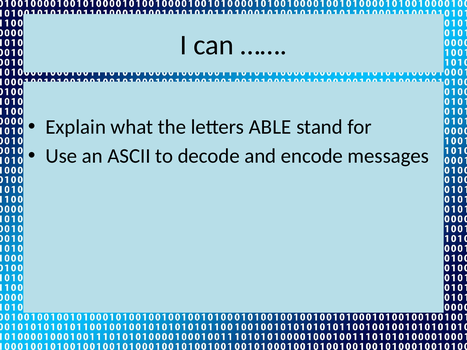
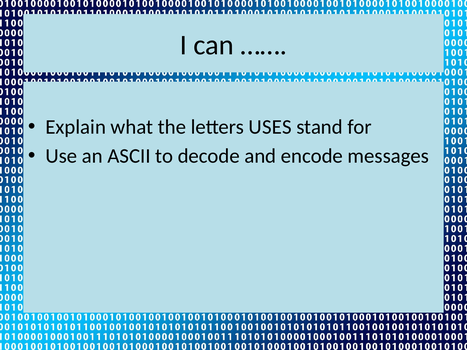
ABLE: ABLE -> USES (270, 127)
